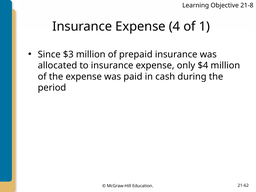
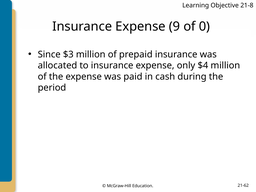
4: 4 -> 9 (174, 26)
1: 1 -> 0 (204, 26)
